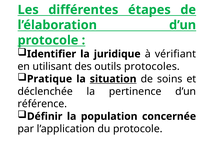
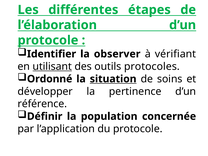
juridique: juridique -> observer (117, 54)
utilisant underline: none -> present (52, 66)
Pratique: Pratique -> Ordonné (50, 79)
déclenchée: déclenchée -> développer (45, 91)
